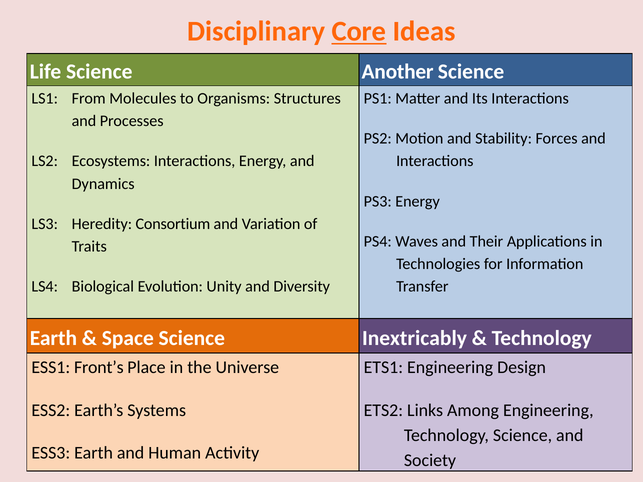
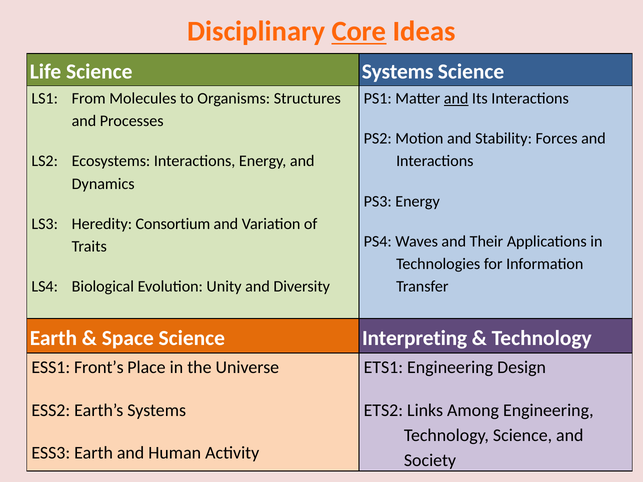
Science Another: Another -> Systems (398, 72)
and underline: none -> present (456, 99)
Inextricably: Inextricably -> Interpreting (415, 338)
